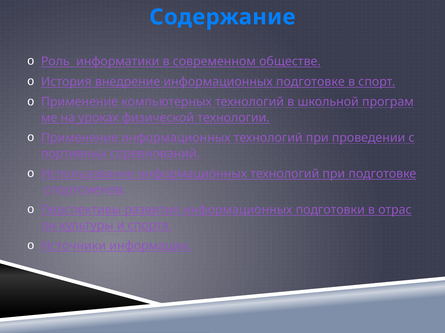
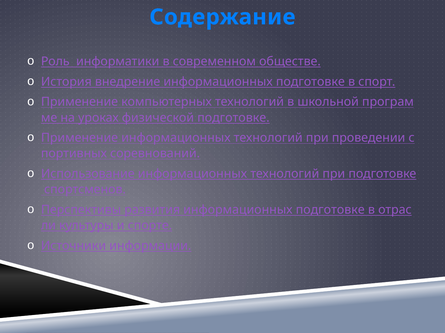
физической технологии: технологии -> подготовке (233, 118)
развития информационных подготовки: подготовки -> подготовке (330, 210)
